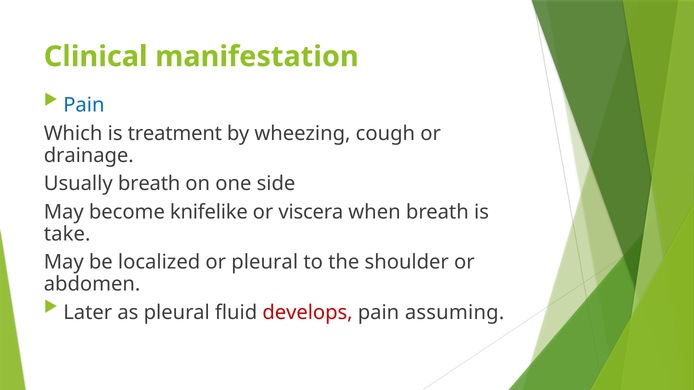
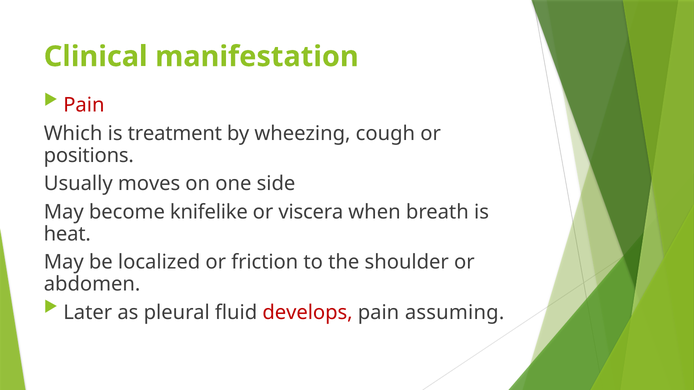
Pain colour: blue -> red (84, 105)
drainage: drainage -> positions (89, 156)
Usually breath: breath -> moves (149, 184)
take: take -> heat (67, 234)
or pleural: pleural -> friction (265, 263)
